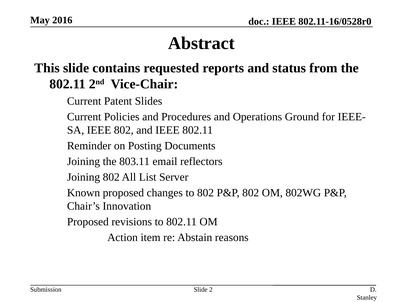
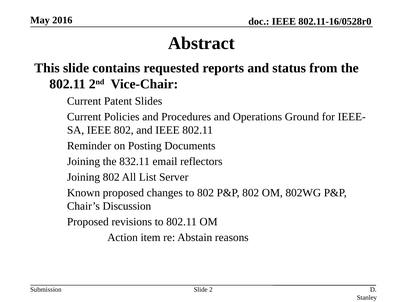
803.11: 803.11 -> 832.11 (135, 162)
Innovation: Innovation -> Discussion (127, 206)
